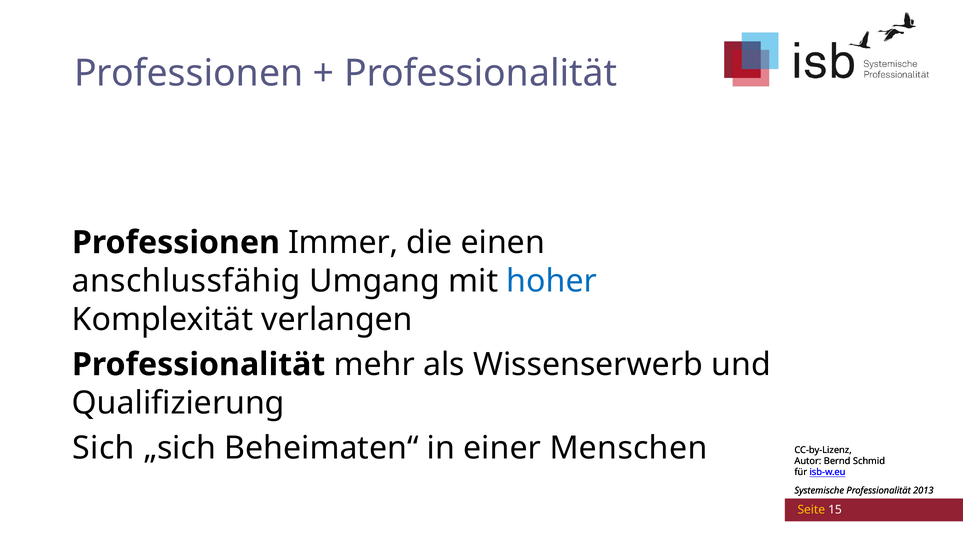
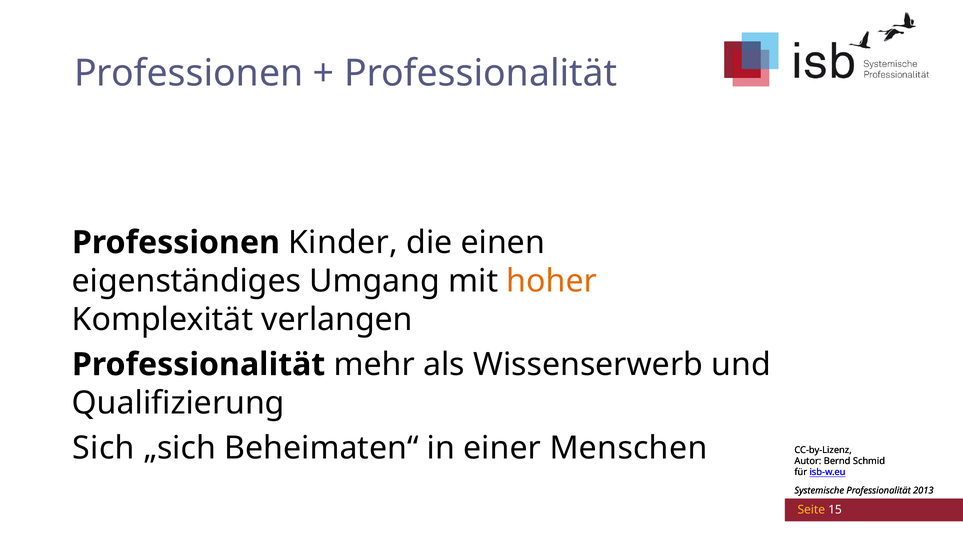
Immer: Immer -> Kinder (343, 242)
anschlussfähig: anschlussfähig -> eigenständiges (186, 281)
hoher colour: blue -> orange (552, 281)
